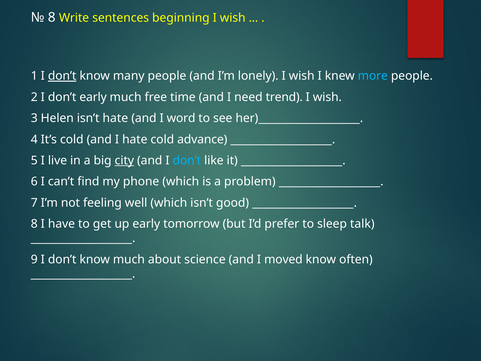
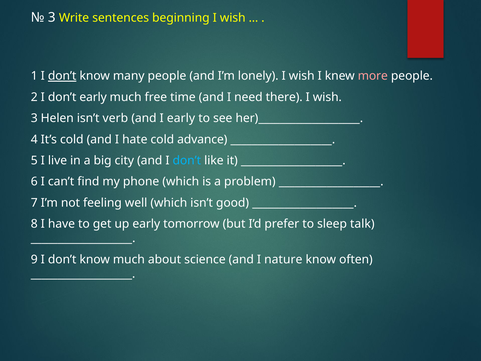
8: 8 -> 3 (52, 17)
more colour: light blue -> pink (373, 76)
trend: trend -> there (284, 97)
isn’t hate: hate -> verb (115, 118)
I word: word -> early (181, 118)
city underline: present -> none (124, 160)
moved: moved -> nature (283, 259)
